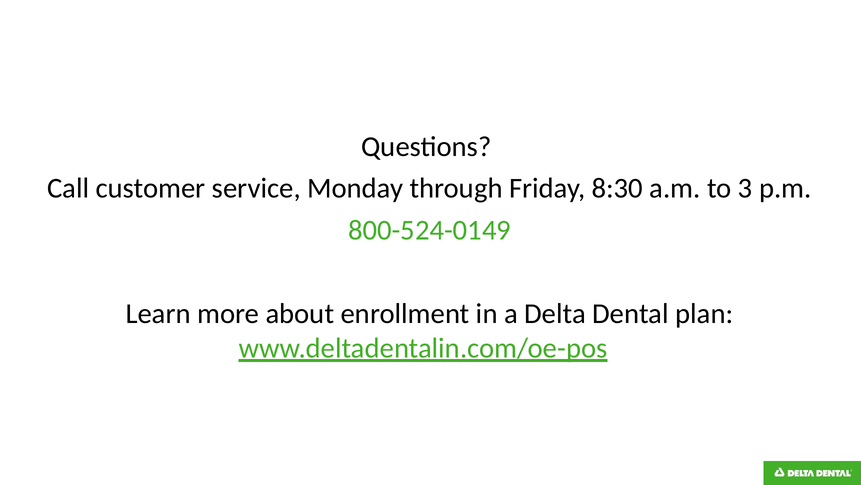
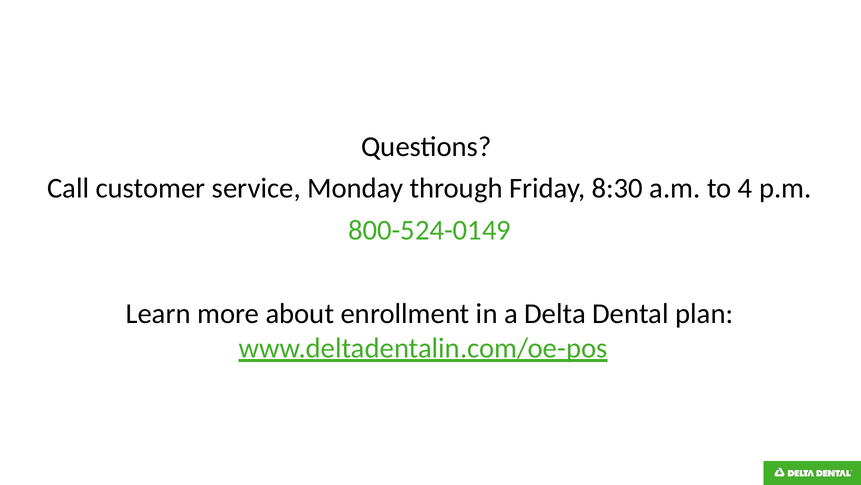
3: 3 -> 4 (745, 188)
